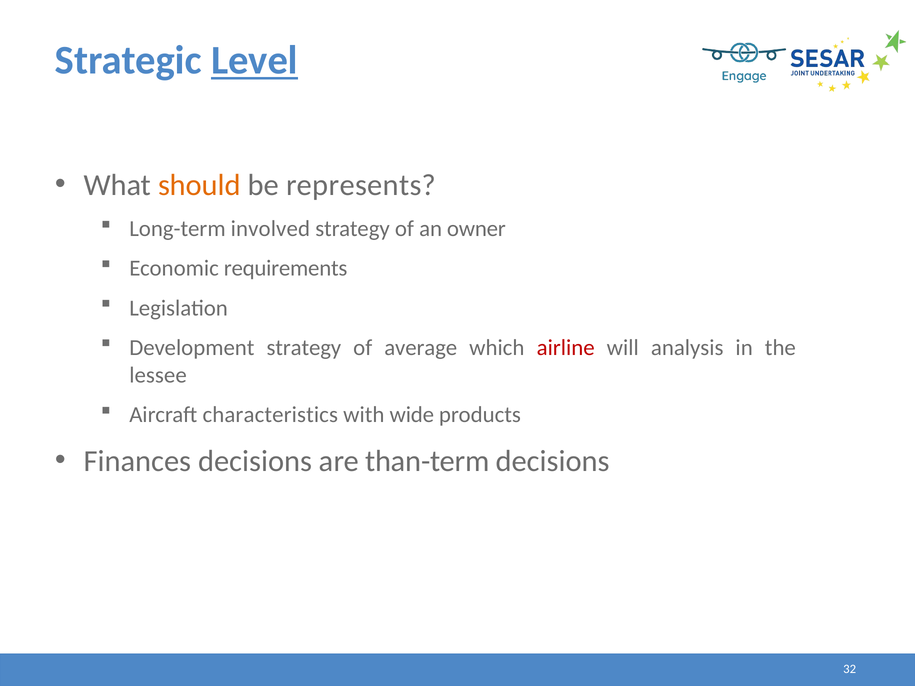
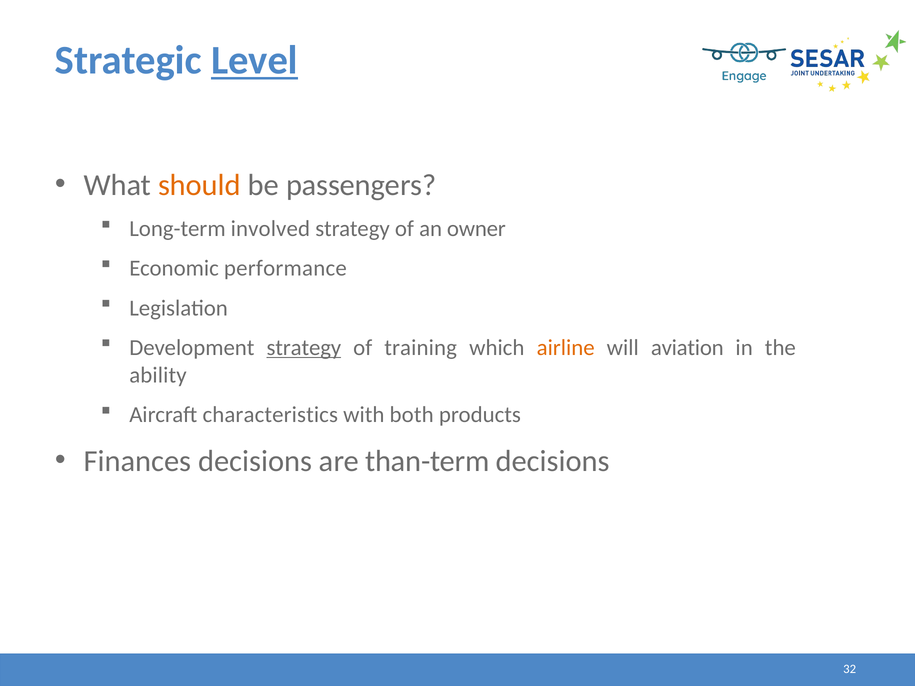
represents: represents -> passengers (361, 185)
requirements: requirements -> performance (285, 269)
strategy underline: none -> present (304, 348)
average: average -> training (421, 348)
airline colour: red -> orange (566, 348)
analysis: analysis -> aviation (687, 348)
lessee: lessee -> ability (158, 375)
wide: wide -> both (412, 415)
